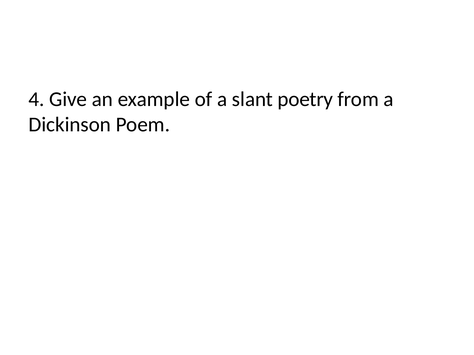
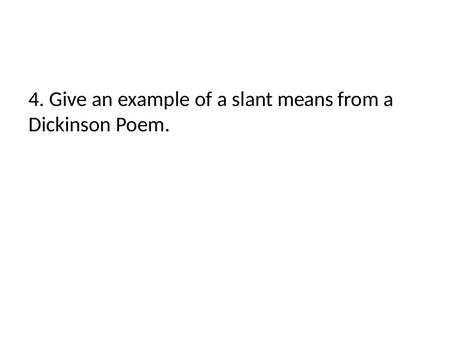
poetry: poetry -> means (305, 99)
